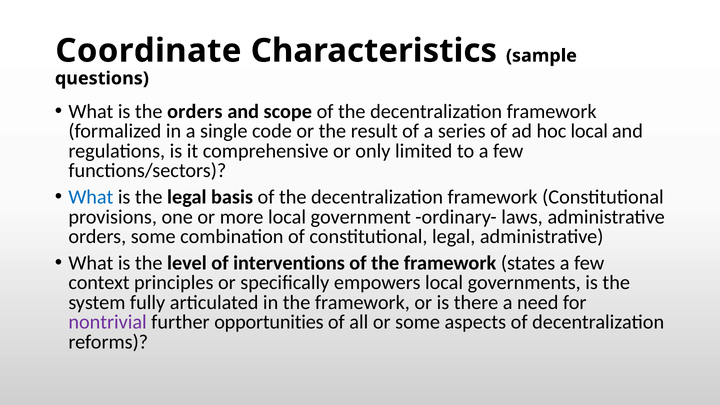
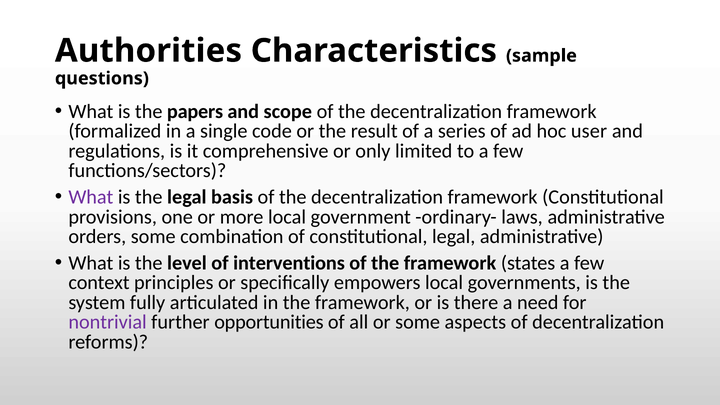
Coordinate: Coordinate -> Authorities (148, 51)
the orders: orders -> papers (195, 112)
hoc local: local -> user (589, 131)
What colour: blue -> purple (91, 197)
